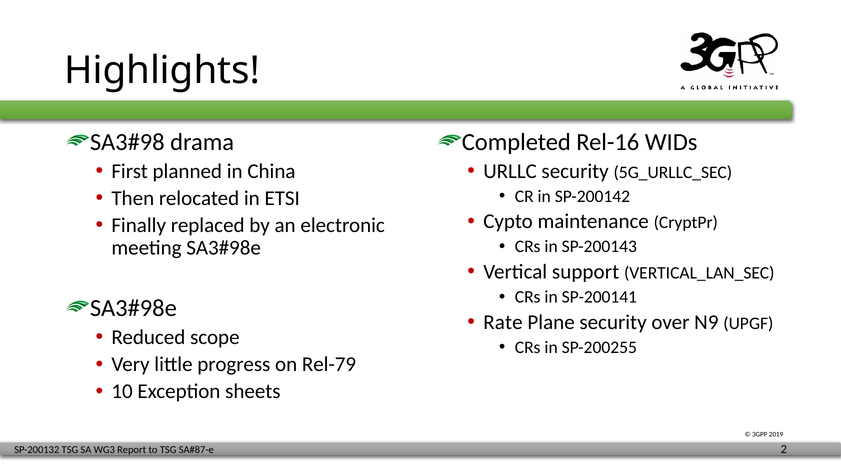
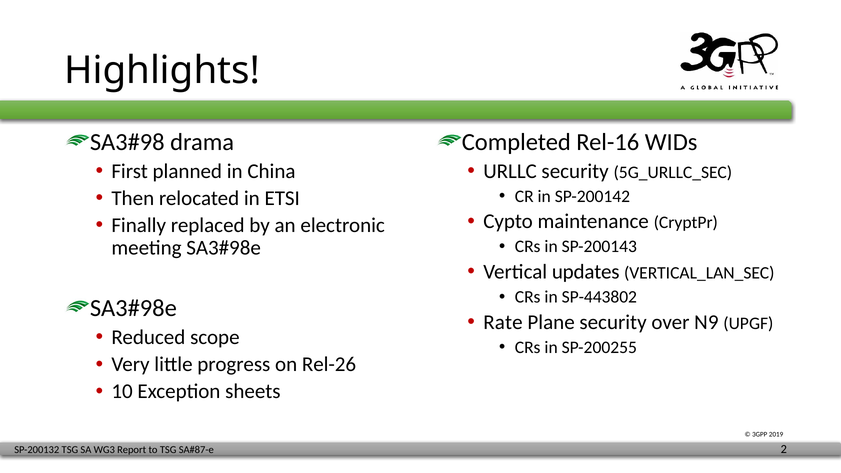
support: support -> updates (586, 272)
SP-200141: SP-200141 -> SP-443802 (599, 297)
Rel-79: Rel-79 -> Rel-26 (329, 364)
